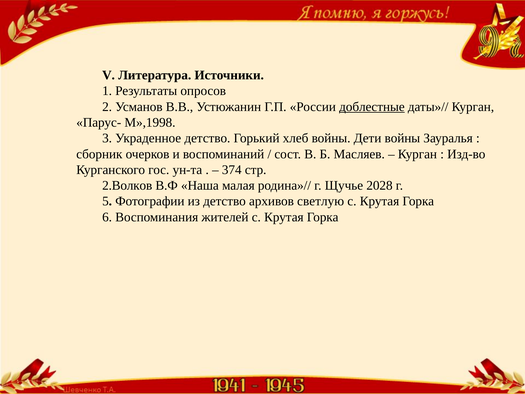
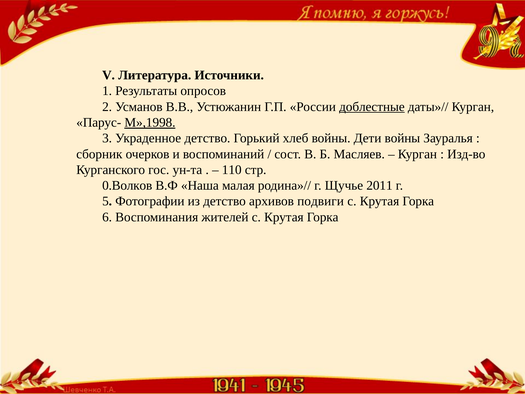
М»,1998 underline: none -> present (150, 122)
374: 374 -> 110 (232, 170)
2.Волков: 2.Волков -> 0.Волков (127, 185)
2028: 2028 -> 2011 (379, 185)
светлую: светлую -> подвиги (321, 201)
